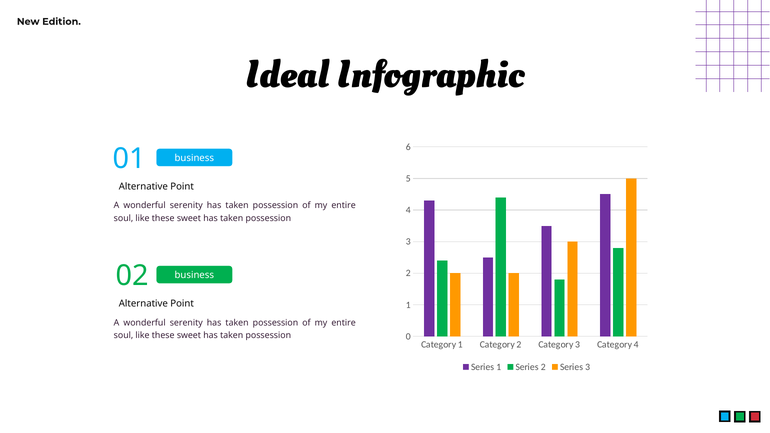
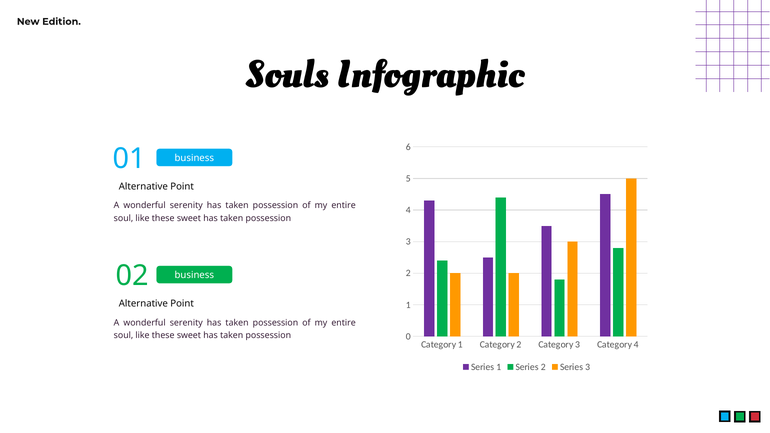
Ideal: Ideal -> Souls (287, 75)
